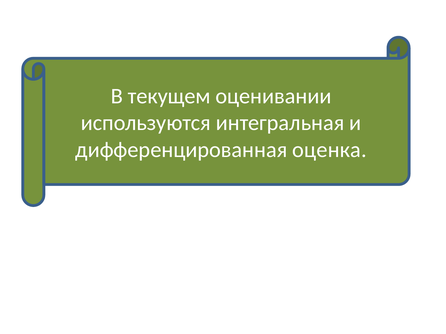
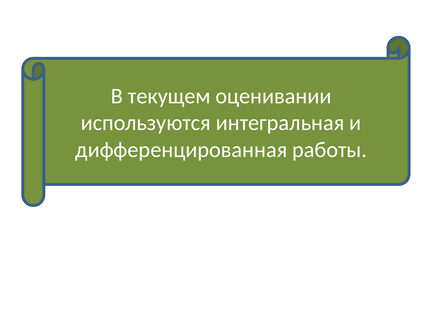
оценка: оценка -> работы (330, 150)
